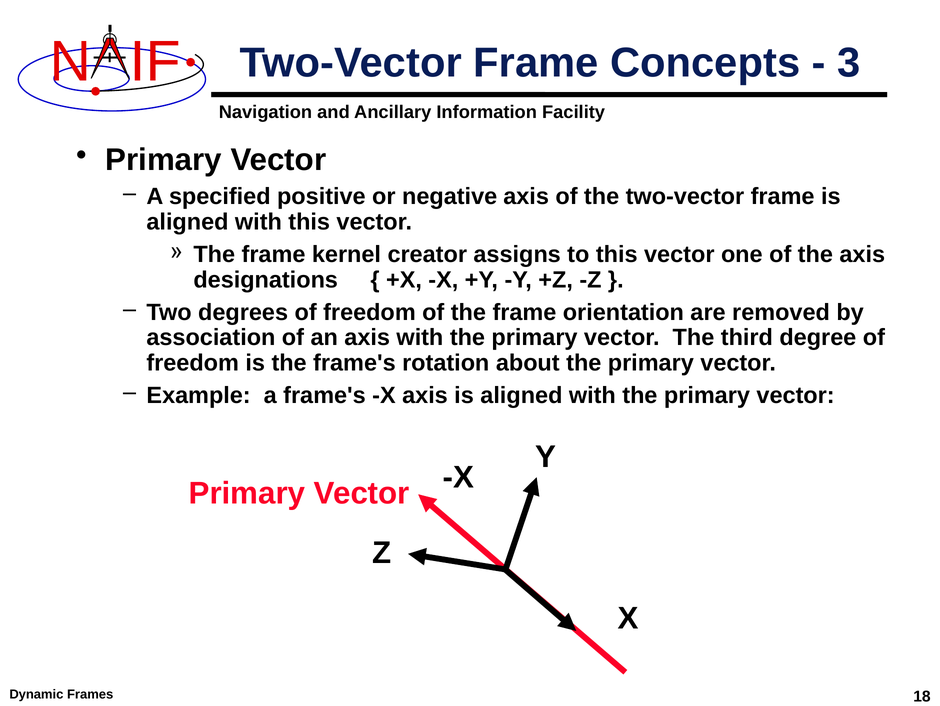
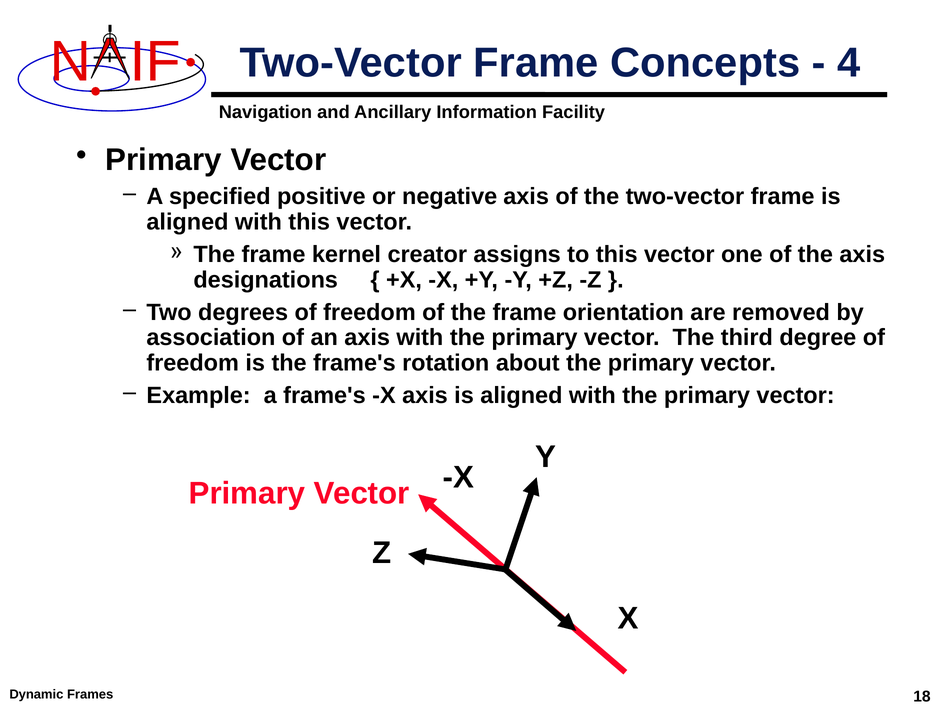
3: 3 -> 4 (849, 63)
